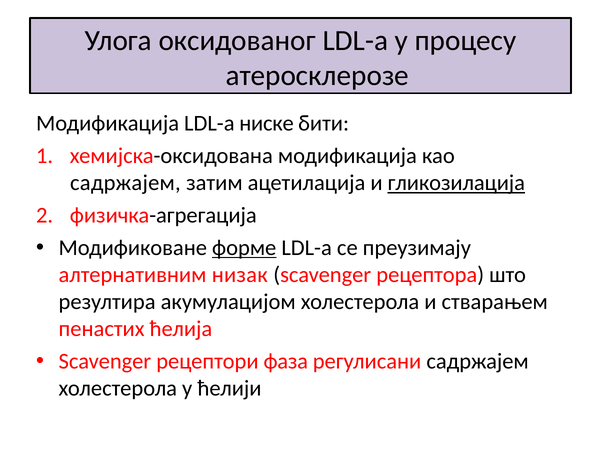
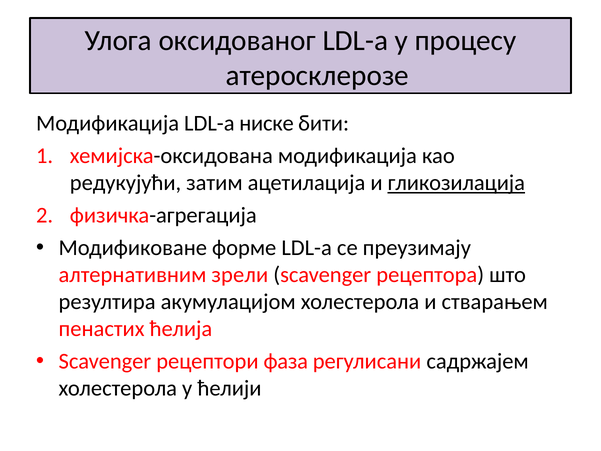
садржајем: садржајем -> редукујући (126, 183)
форме underline: present -> none (244, 248)
низак: низак -> зрели (240, 275)
